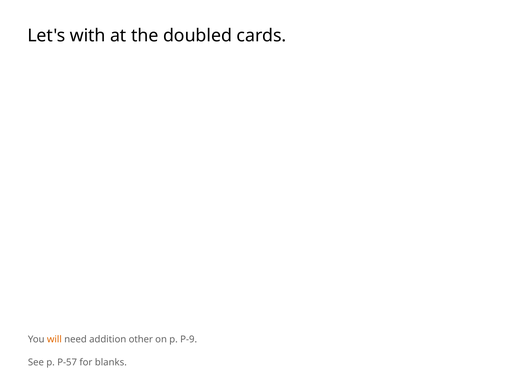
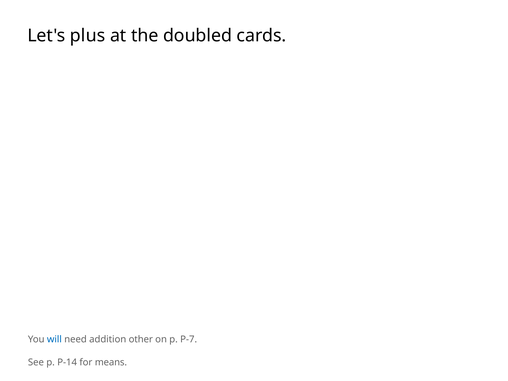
with: with -> plus (88, 36)
will colour: orange -> blue (54, 339)
P-9: P-9 -> P-7 (189, 339)
P-57: P-57 -> P-14 (67, 362)
blanks: blanks -> means (111, 362)
